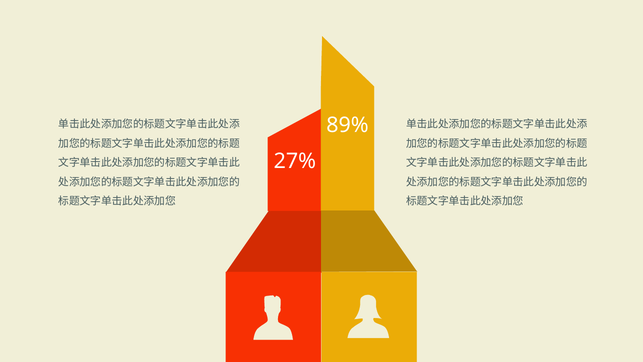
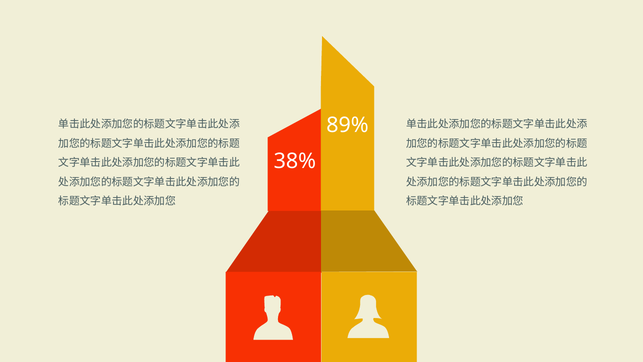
27%: 27% -> 38% (295, 161)
